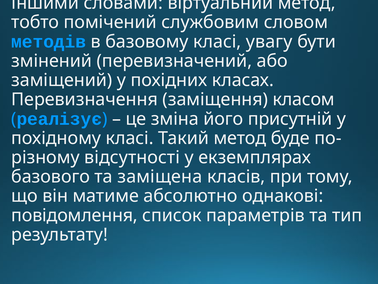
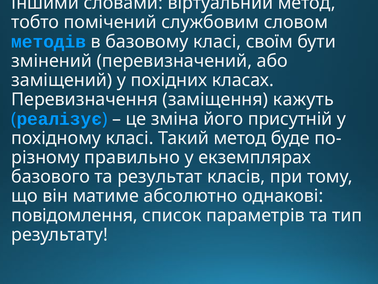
увагу: увагу -> своїм (269, 42)
класом: класом -> кажуть (303, 99)
відсутності: відсутності -> правильно (132, 157)
заміщена: заміщена -> результат (160, 176)
